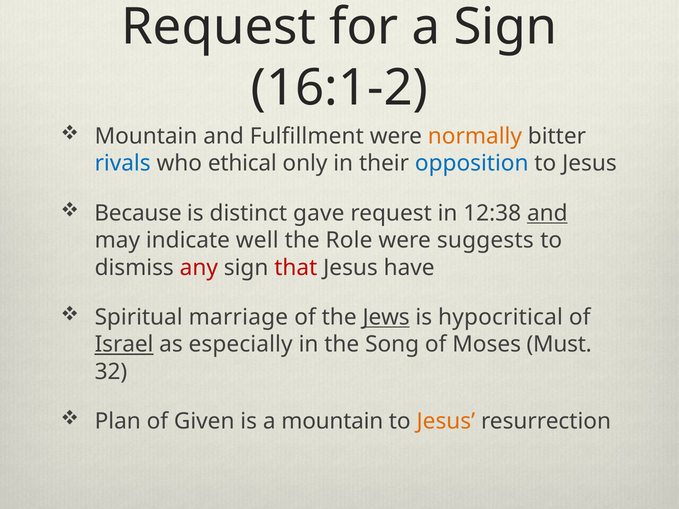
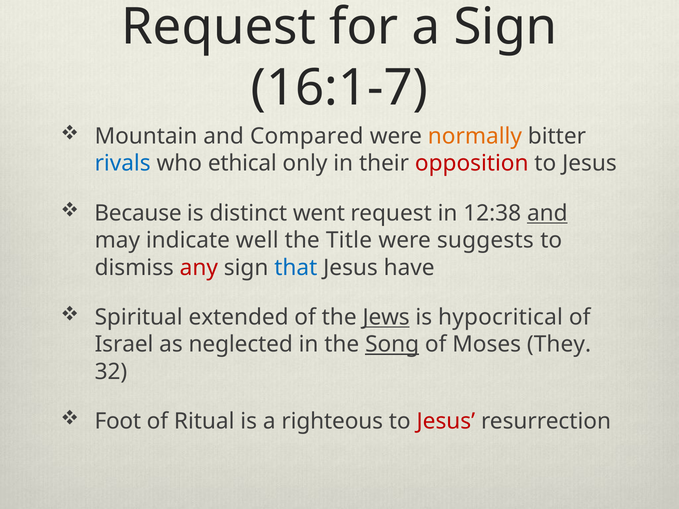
16:1-2: 16:1-2 -> 16:1-7 (339, 88)
Fulfillment: Fulfillment -> Compared (307, 136)
opposition colour: blue -> red (472, 164)
gave: gave -> went (319, 213)
Role: Role -> Title (349, 241)
that colour: red -> blue (296, 268)
marriage: marriage -> extended (239, 317)
Israel underline: present -> none (124, 345)
especially: especially -> neglected (241, 345)
Song underline: none -> present (392, 345)
Must: Must -> They (559, 345)
Plan: Plan -> Foot (118, 422)
Given: Given -> Ritual (204, 422)
a mountain: mountain -> righteous (332, 422)
Jesus colour: orange -> red (446, 422)
